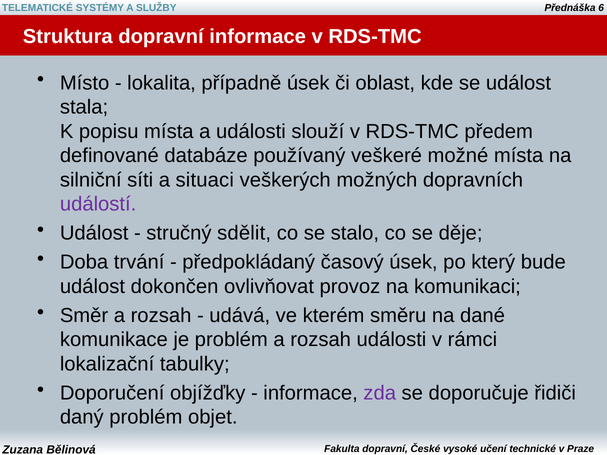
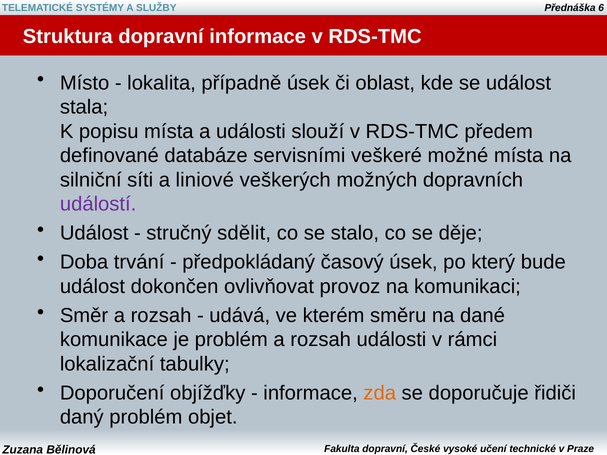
používaný: používaný -> servisními (299, 156)
situaci: situaci -> liniové (205, 180)
zda colour: purple -> orange (380, 393)
